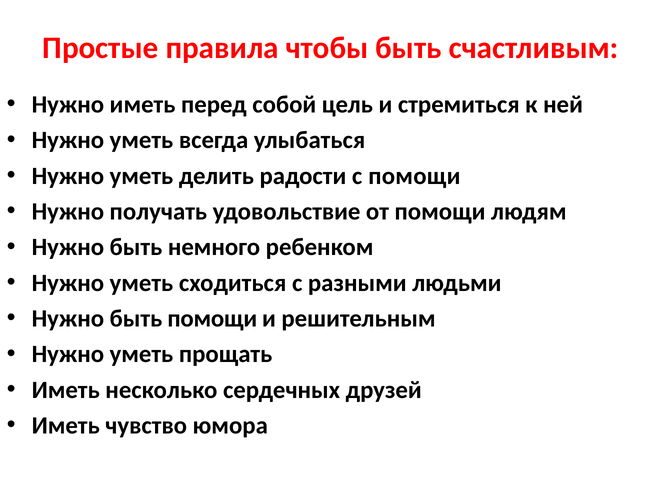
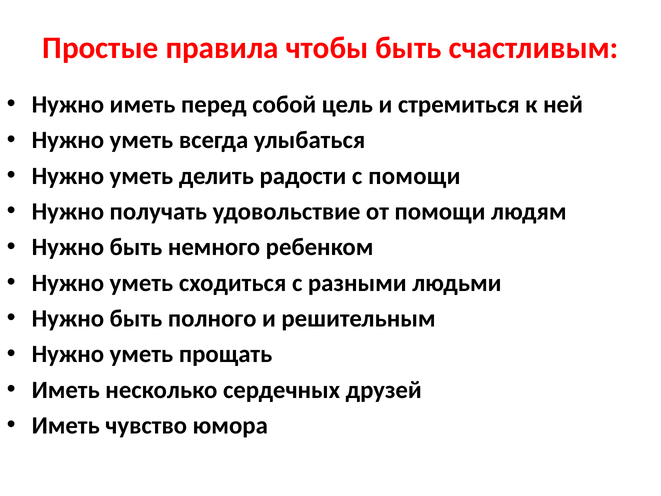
быть помощи: помощи -> полного (212, 318)
